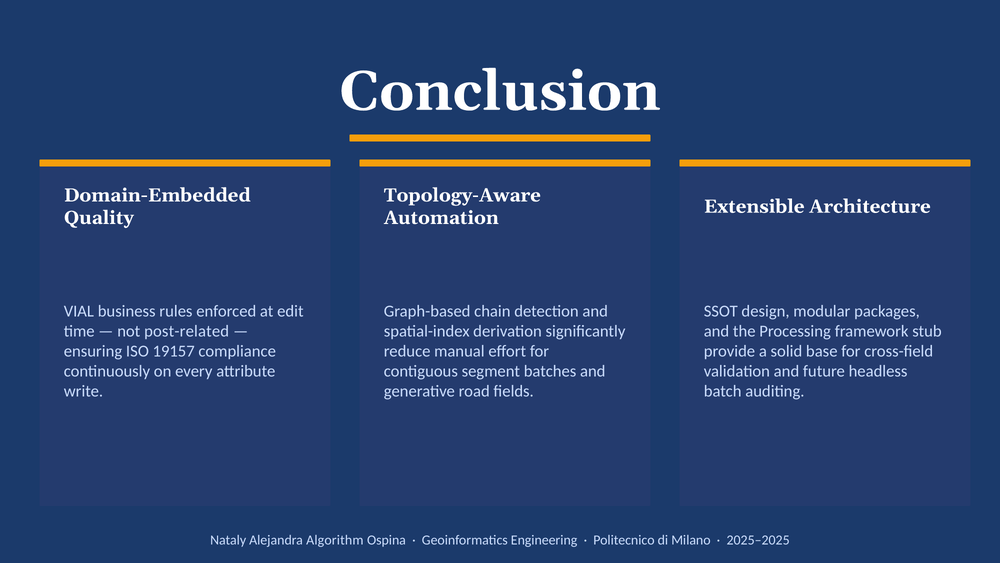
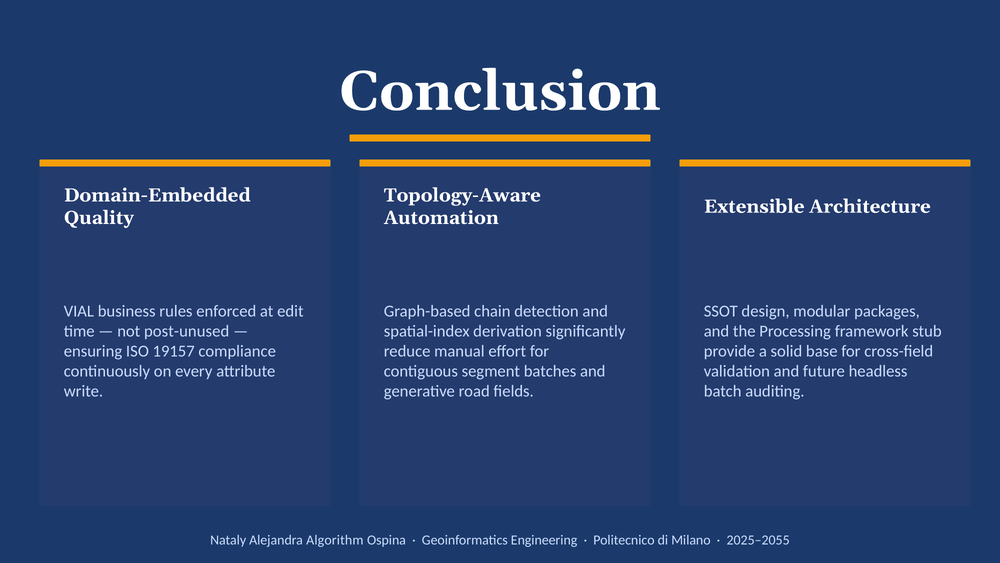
post-related: post-related -> post-unused (187, 331)
2025–2025: 2025–2025 -> 2025–2055 (758, 540)
